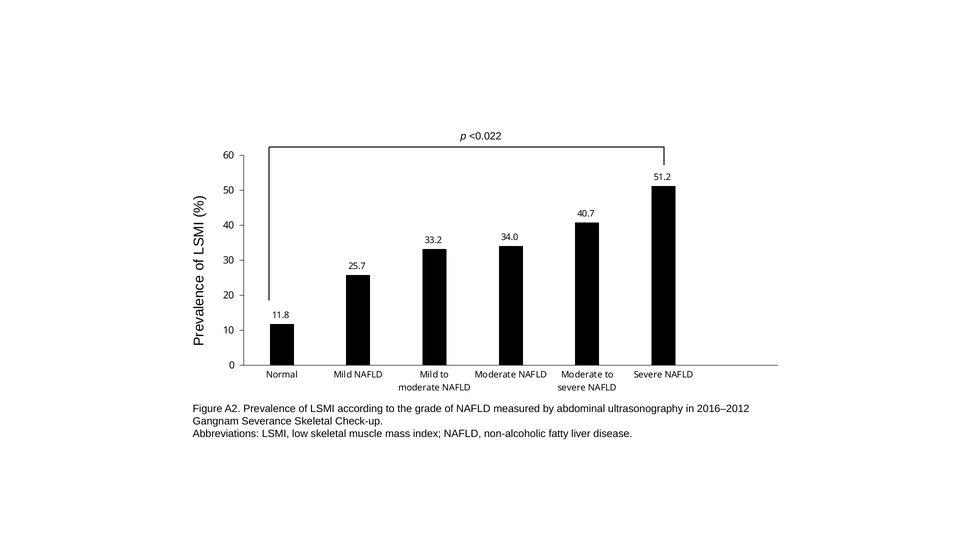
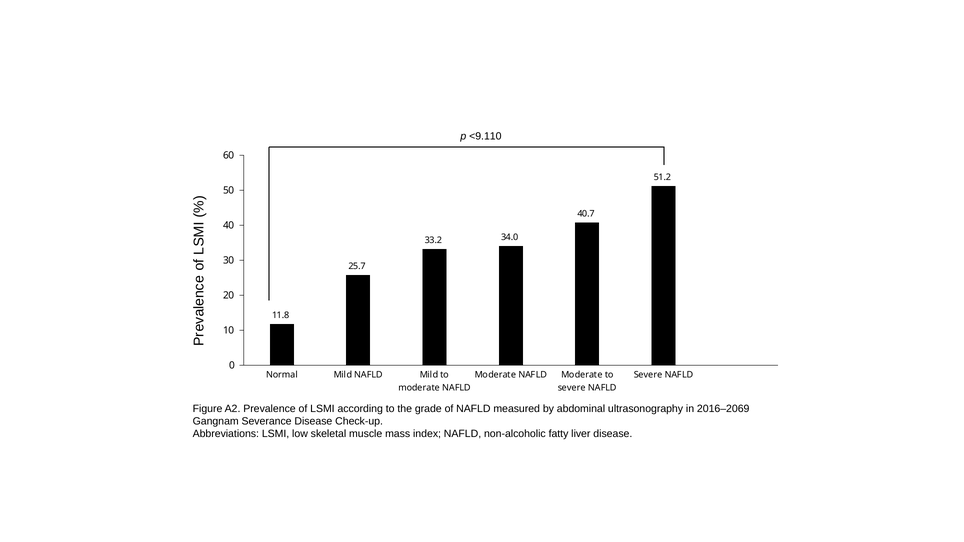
<0.022: <0.022 -> <9.110 (485, 136)
2016–2012: 2016–2012 -> 2016–2069 (723, 409)
Severance Skeletal: Skeletal -> Disease (313, 422)
